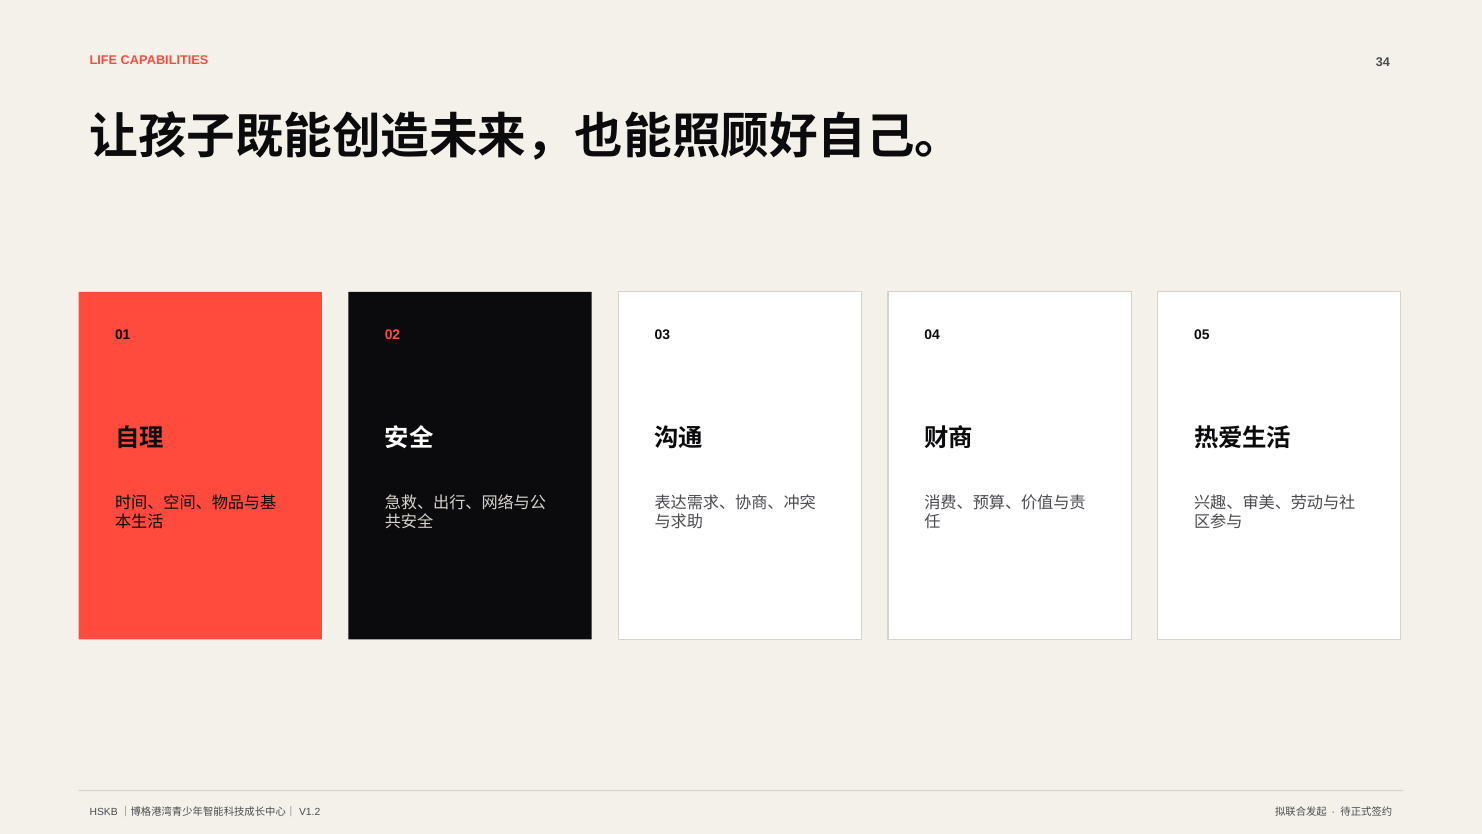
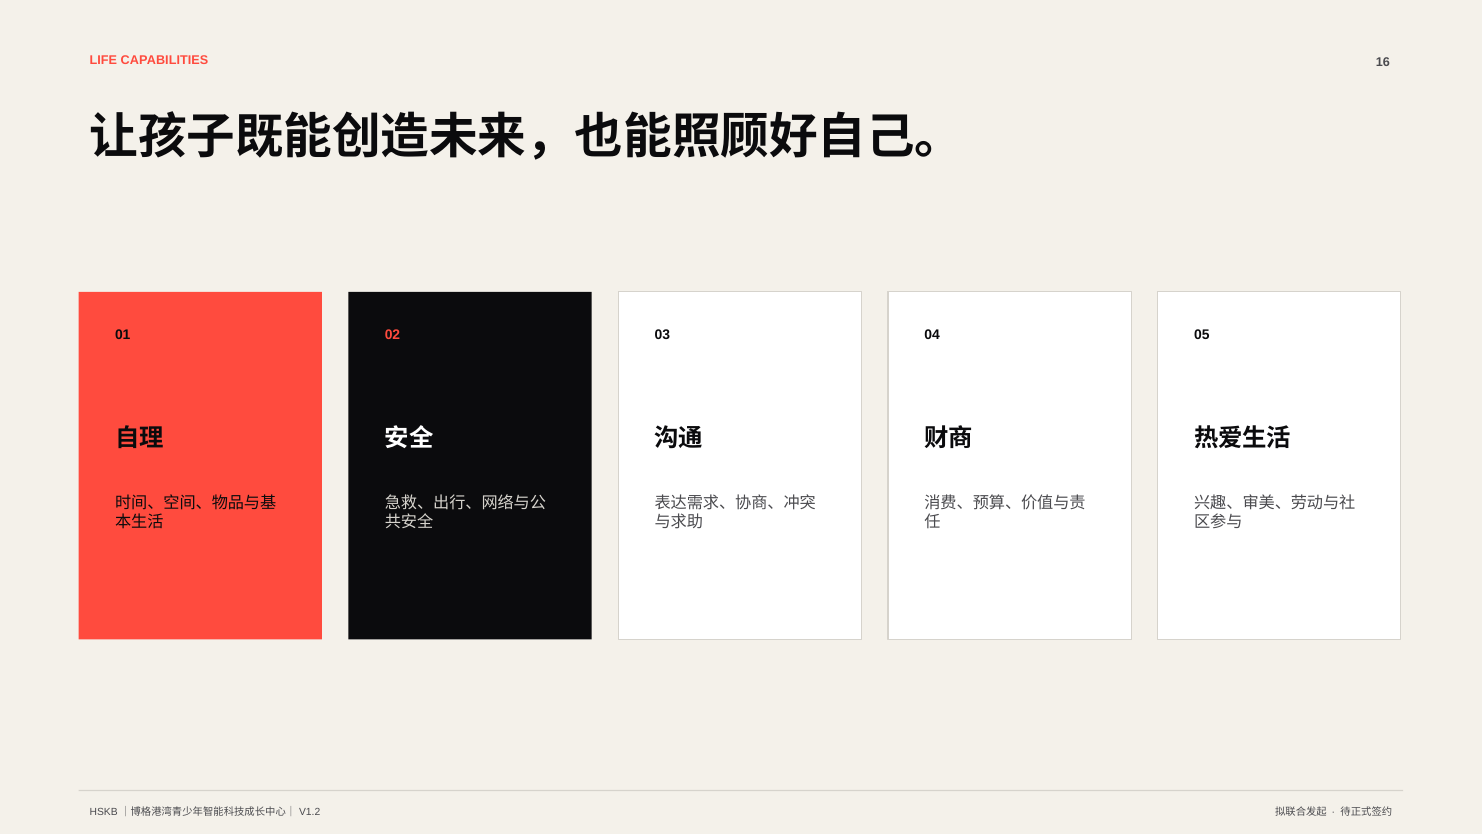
34: 34 -> 16 (1383, 63)
